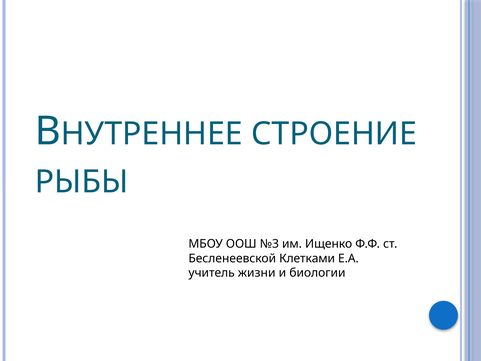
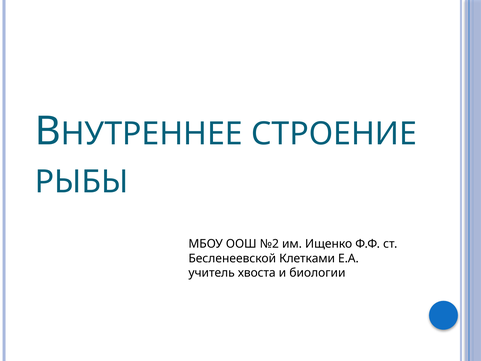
№3: №3 -> №2 (269, 244)
жизни: жизни -> хвоста (257, 273)
